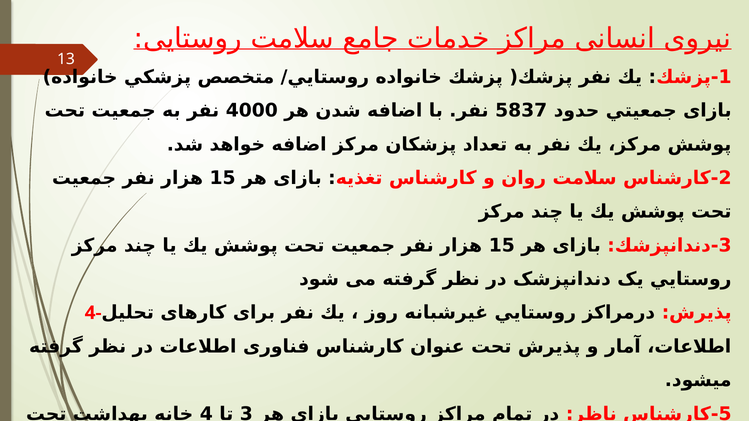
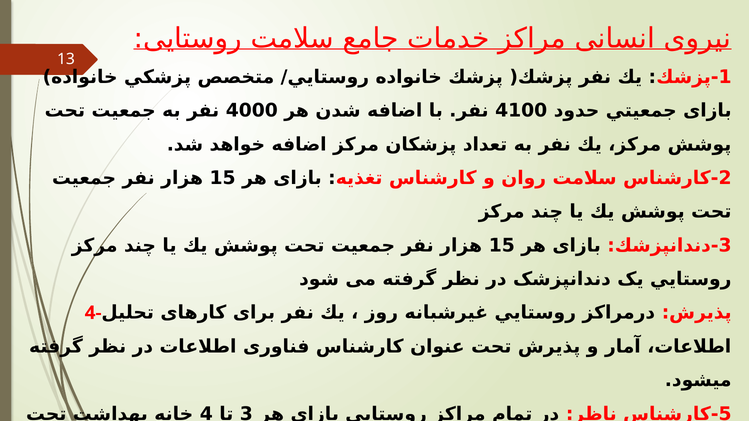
5837: 5837 -> 4100 (521, 111)
